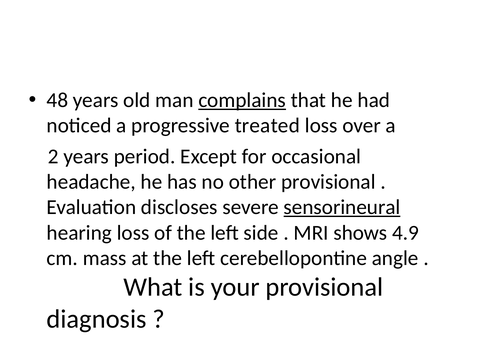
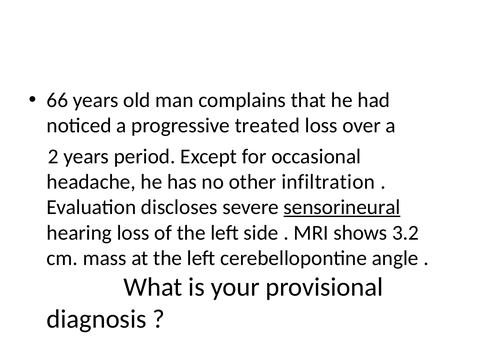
48: 48 -> 66 (57, 100)
complains underline: present -> none (242, 100)
other provisional: provisional -> infiltration (328, 182)
4.9: 4.9 -> 3.2 (406, 233)
